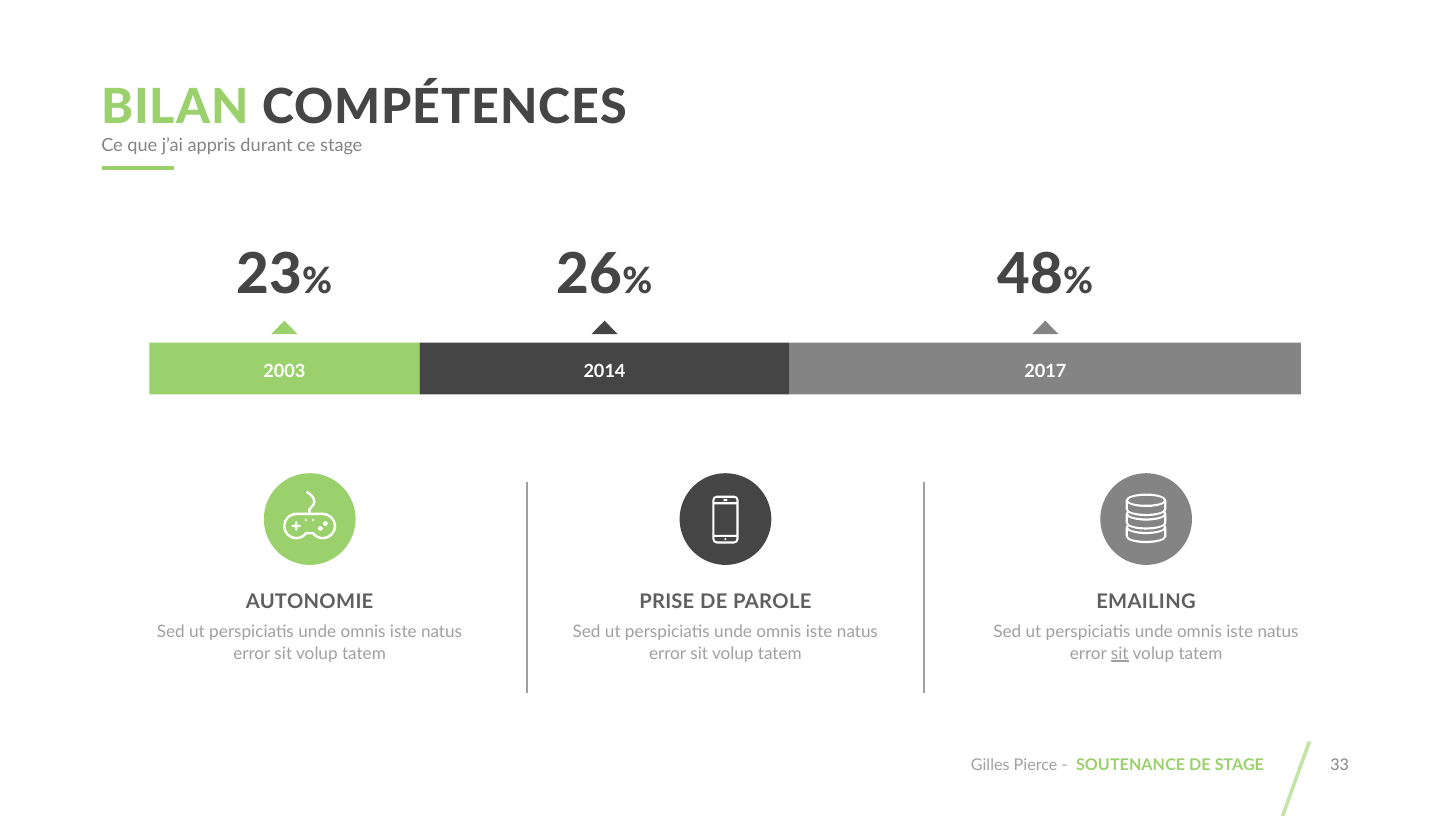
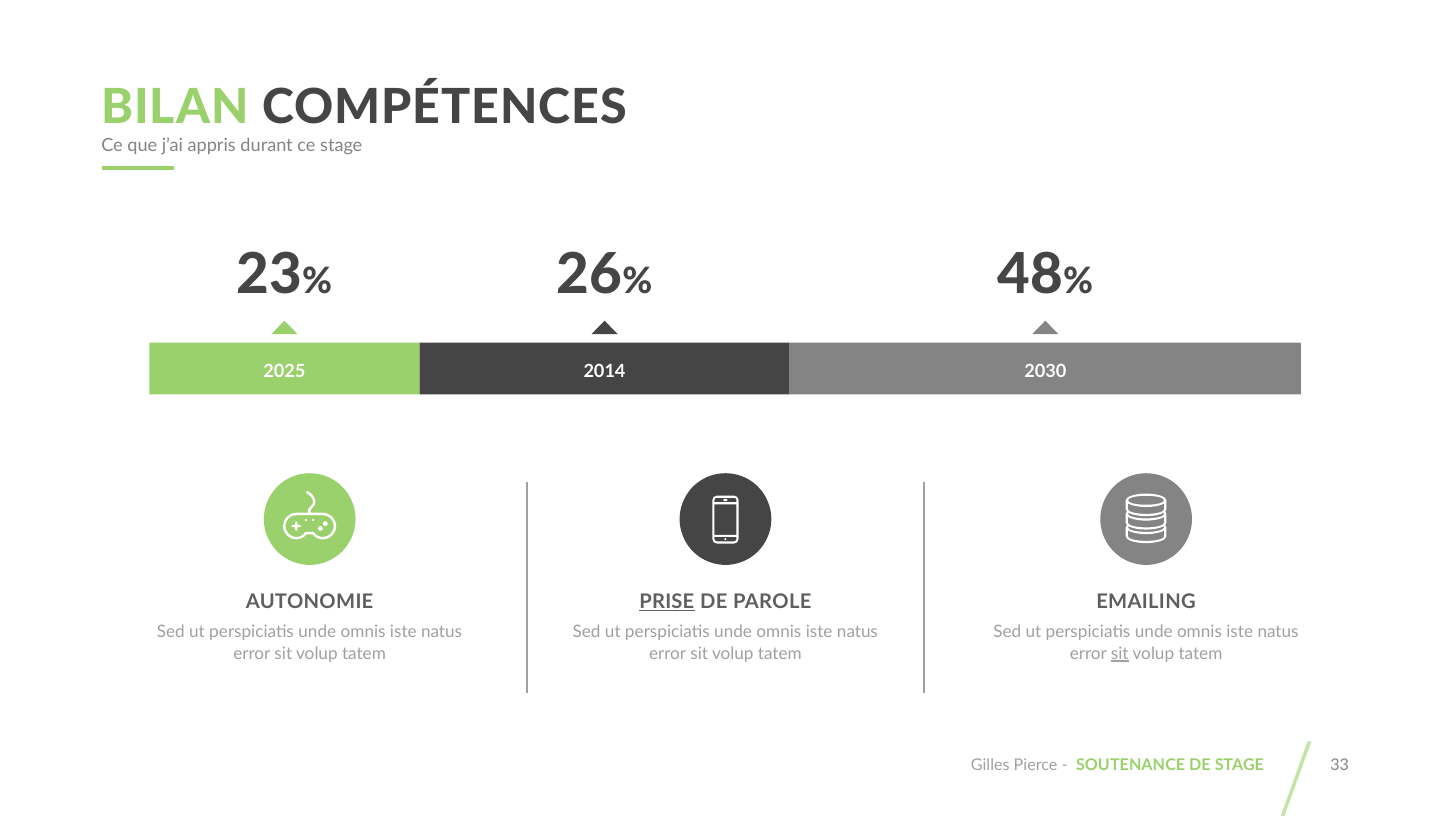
2003: 2003 -> 2025 (284, 371)
2017: 2017 -> 2030 (1045, 371)
PRISE underline: none -> present (667, 602)
